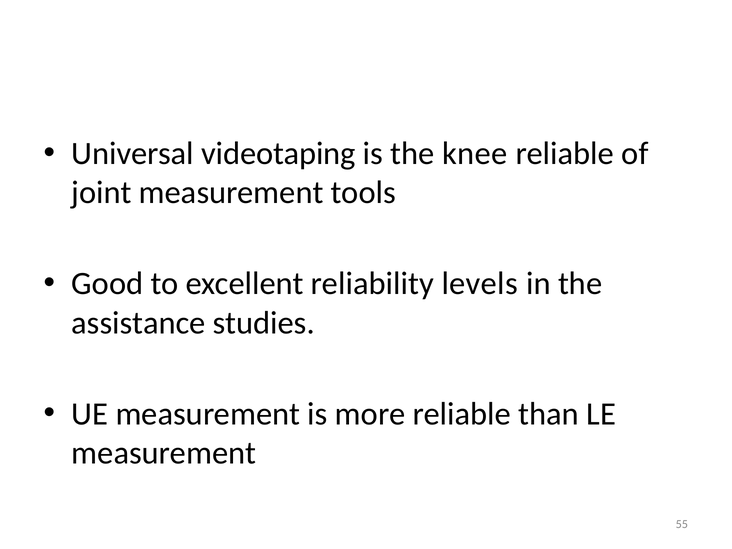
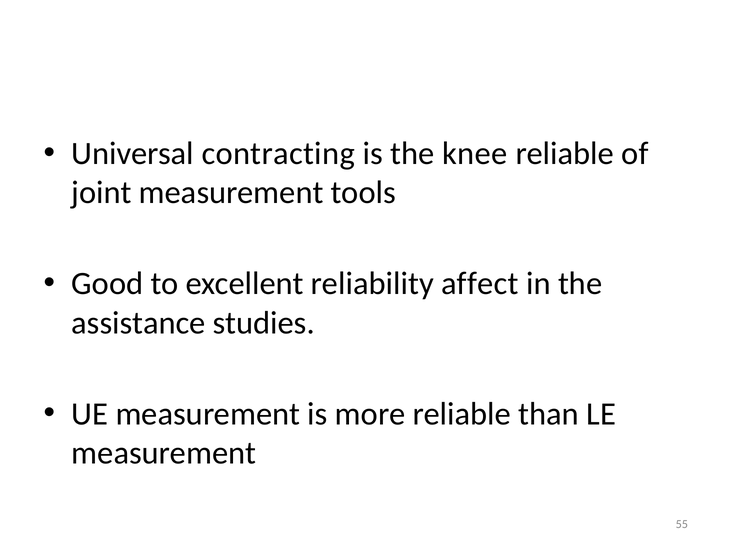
videotaping: videotaping -> contracting (278, 154)
levels: levels -> affect (480, 284)
